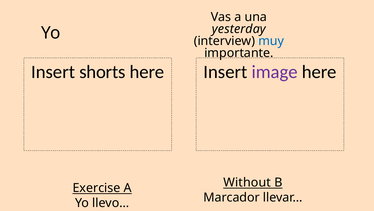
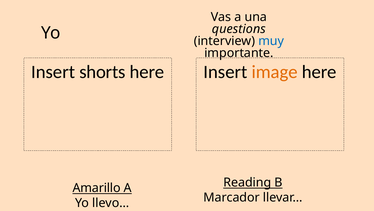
yesterday: yesterday -> questions (239, 29)
image colour: purple -> orange (275, 72)
Without: Without -> Reading (247, 182)
Exercise: Exercise -> Amarillo (97, 187)
